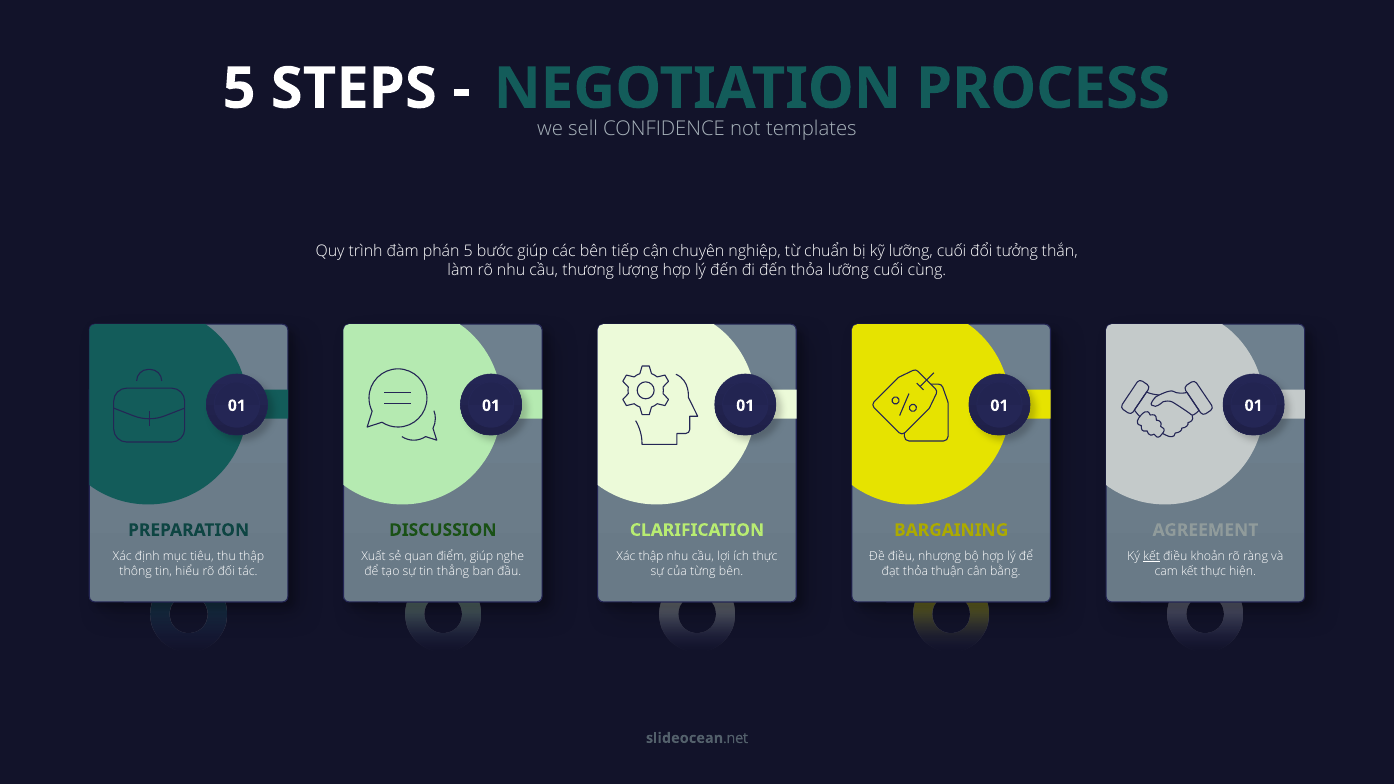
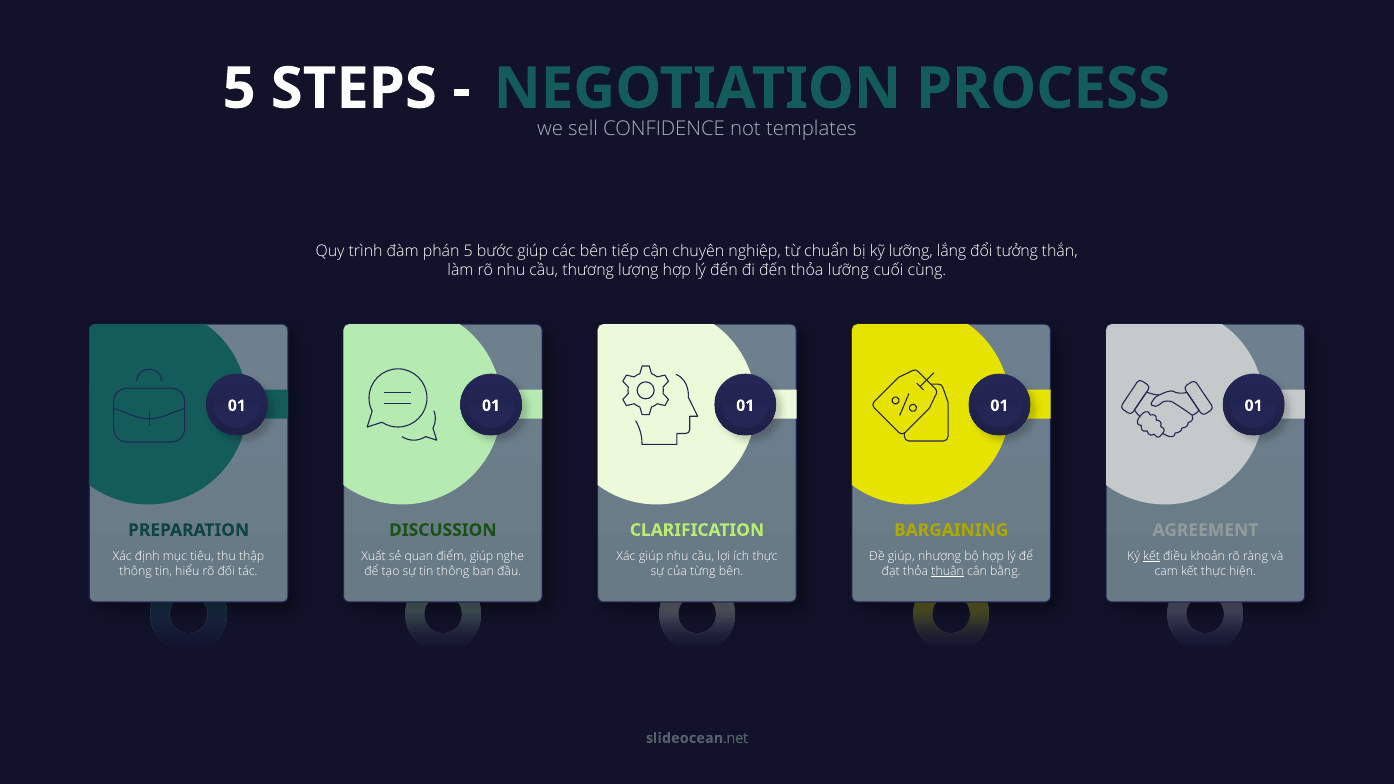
kỹ lưỡng cuối: cuối -> lắng (952, 251)
Xác thập: thập -> giúp (651, 556)
Đề điều: điều -> giúp (901, 556)
tin thẳng: thẳng -> thông (453, 571)
thuận underline: none -> present (948, 571)
